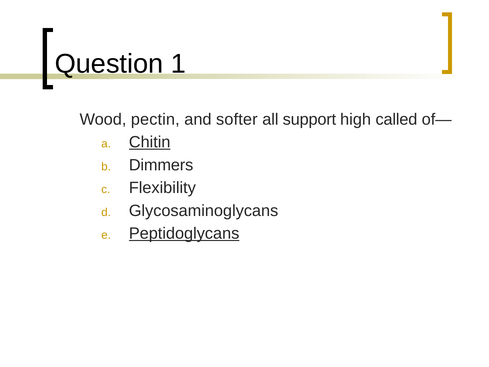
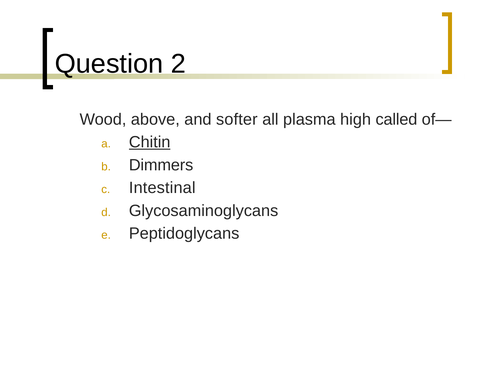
1: 1 -> 2 (178, 64)
pectin: pectin -> above (155, 119)
support: support -> plasma (309, 119)
Flexibility: Flexibility -> Intestinal (162, 188)
Peptidoglycans underline: present -> none (184, 233)
